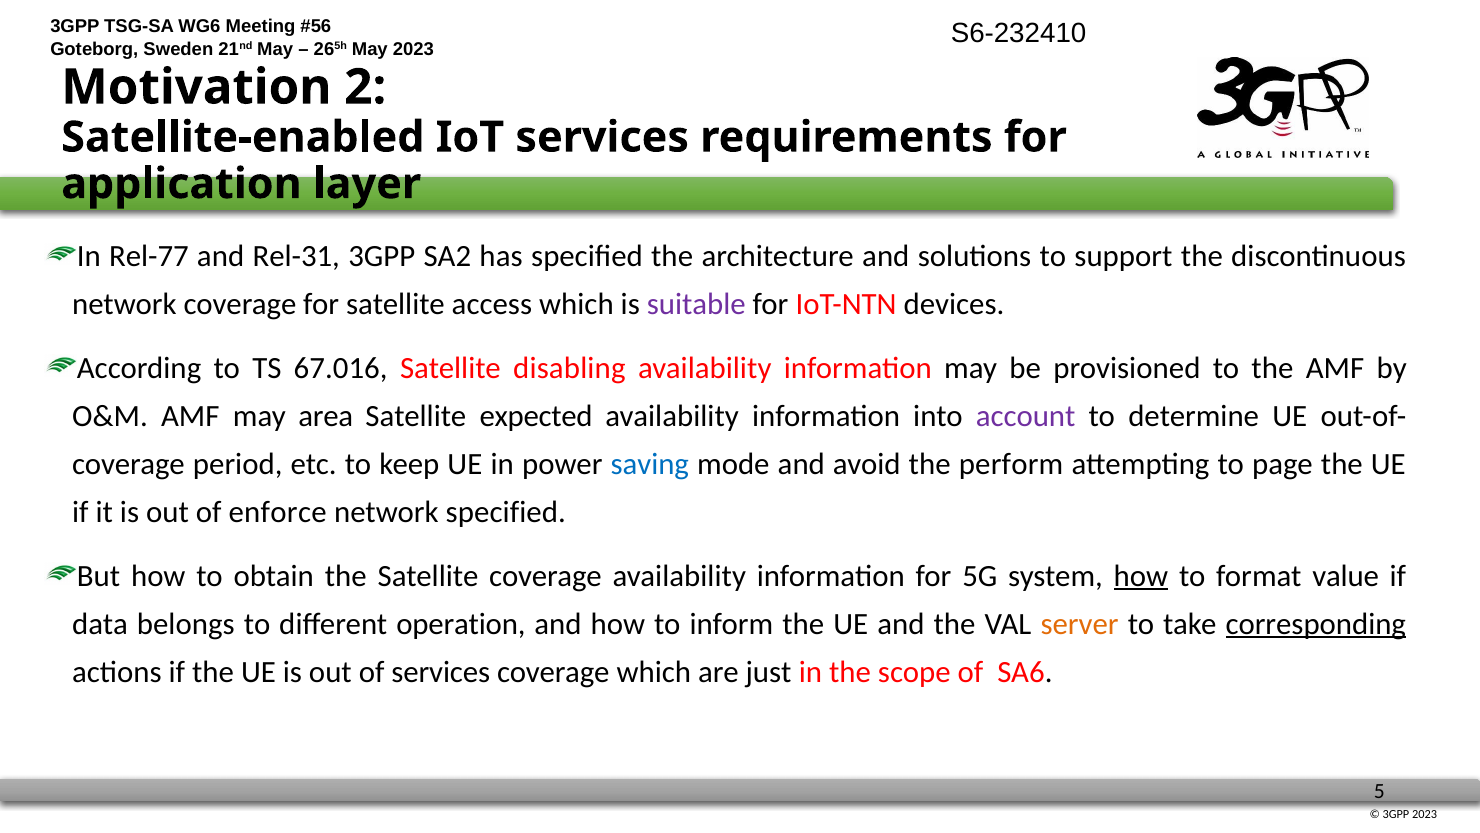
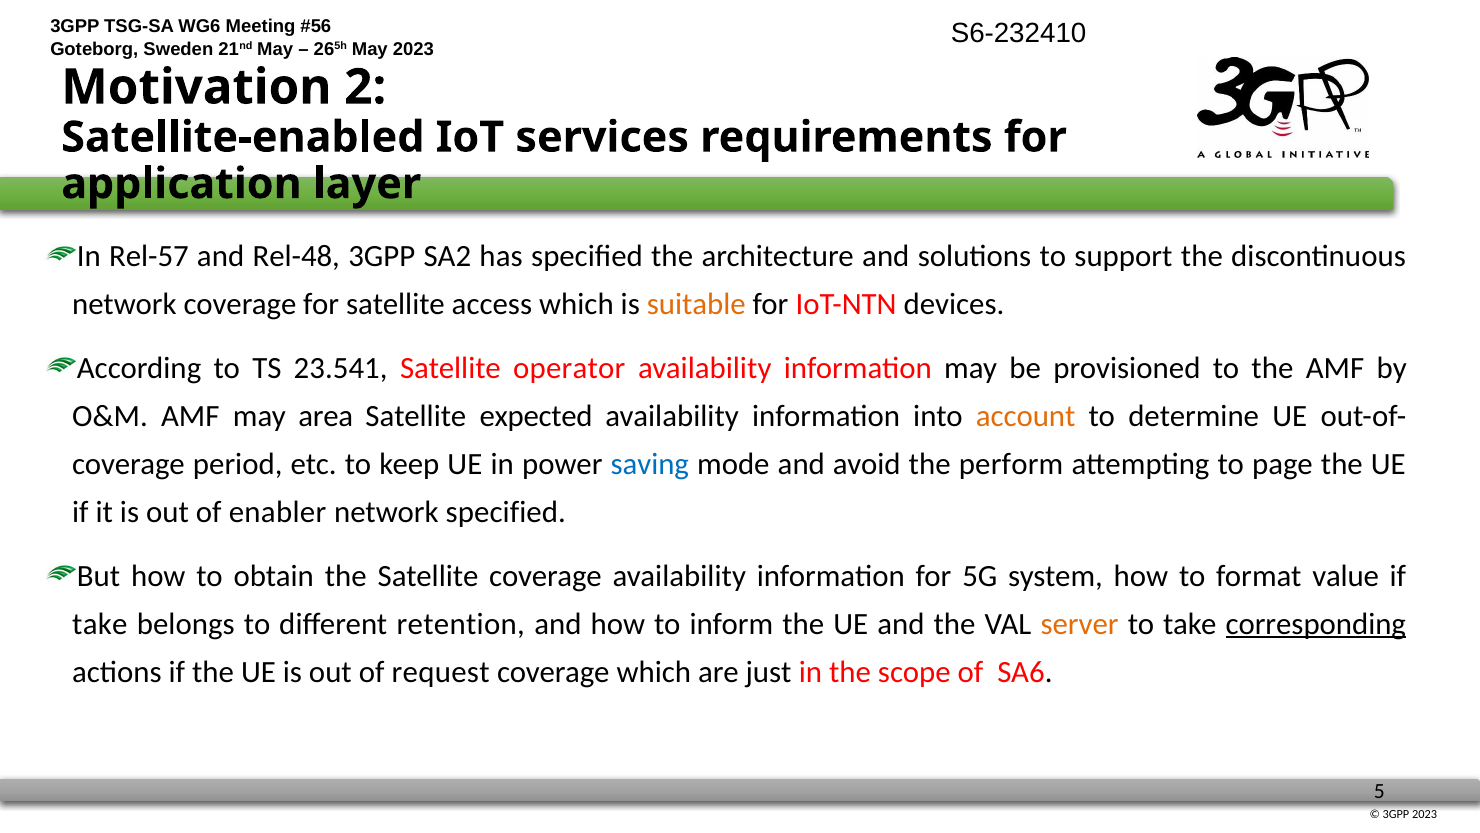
Rel-77: Rel-77 -> Rel-57 (149, 256)
Rel-31: Rel-31 -> Rel-48 (296, 256)
suitable colour: purple -> orange (696, 304)
67.016: 67.016 -> 23.541 (341, 368)
disabling: disabling -> operator (569, 368)
account colour: purple -> orange (1026, 416)
enforce: enforce -> enabler (278, 512)
how underline: present -> none (1141, 576)
data: data -> take (100, 624)
operation: operation -> retention (461, 624)
of services: services -> request (441, 672)
